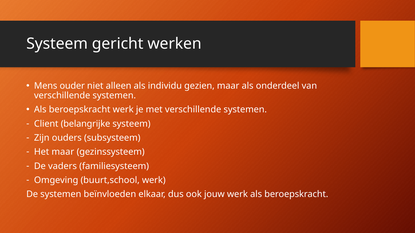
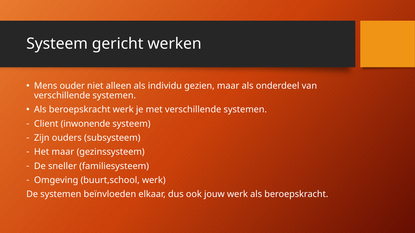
belangrijke: belangrijke -> inwonende (86, 124)
vaders: vaders -> sneller (63, 166)
